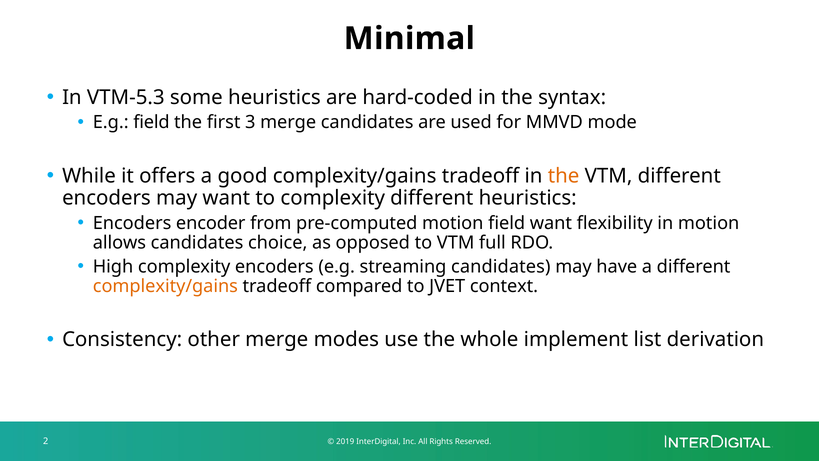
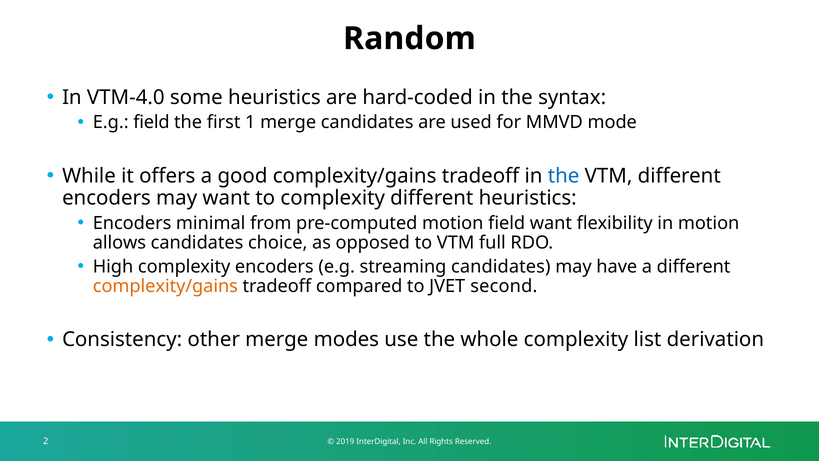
Minimal: Minimal -> Random (409, 39)
VTM-5.3: VTM-5.3 -> VTM-4.0 (126, 97)
3: 3 -> 1 (250, 122)
the colour: orange -> blue (564, 176)
encoder: encoder -> minimal (211, 223)
context: context -> second (504, 286)
whole implement: implement -> complexity (576, 339)
